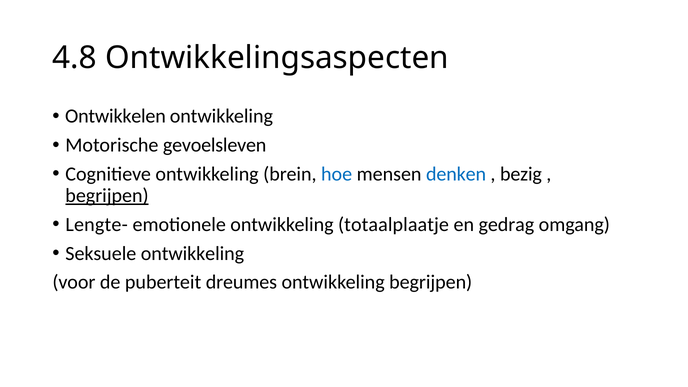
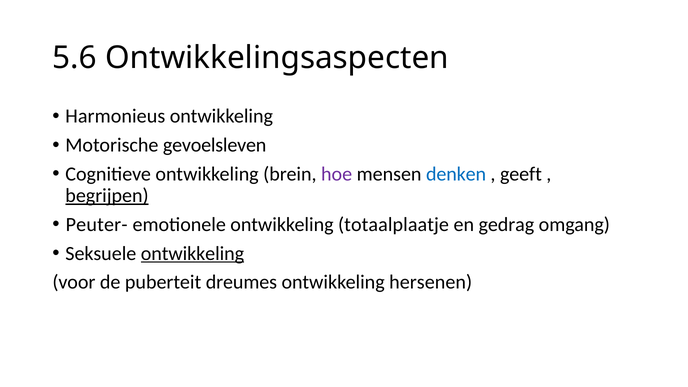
4.8: 4.8 -> 5.6 (75, 58)
Ontwikkelen: Ontwikkelen -> Harmonieus (115, 116)
hoe colour: blue -> purple (337, 174)
bezig: bezig -> geeft (521, 174)
Lengte-: Lengte- -> Peuter- (97, 225)
ontwikkeling underline: none -> present (192, 253)
ontwikkeling begrijpen: begrijpen -> hersenen (431, 282)
